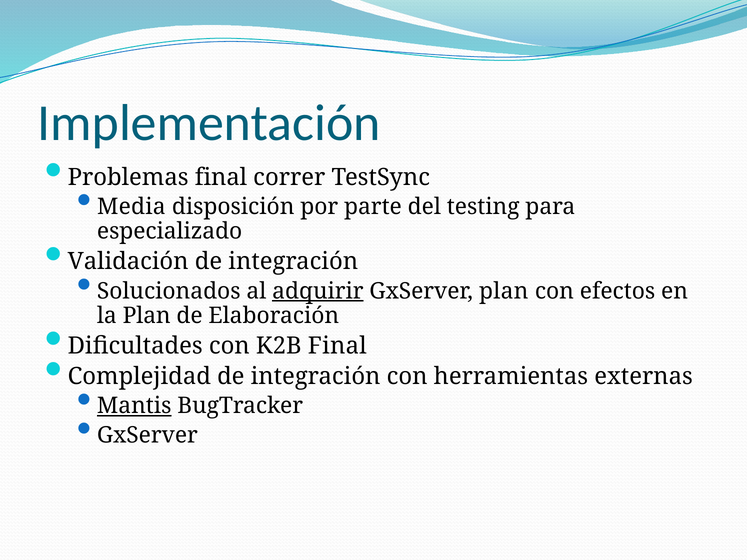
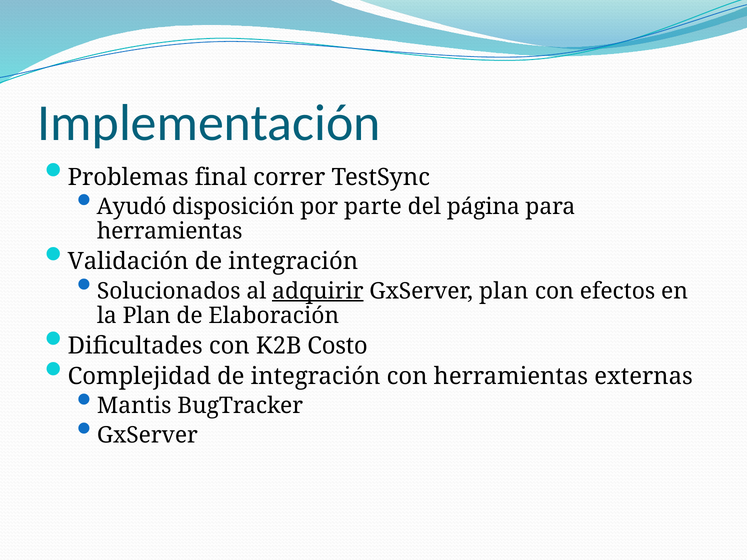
Media: Media -> Ayudó (132, 207)
testing: testing -> página (483, 207)
especializado: especializado -> herramientas (170, 231)
K2B Final: Final -> Costo (338, 346)
Mantis underline: present -> none (134, 406)
